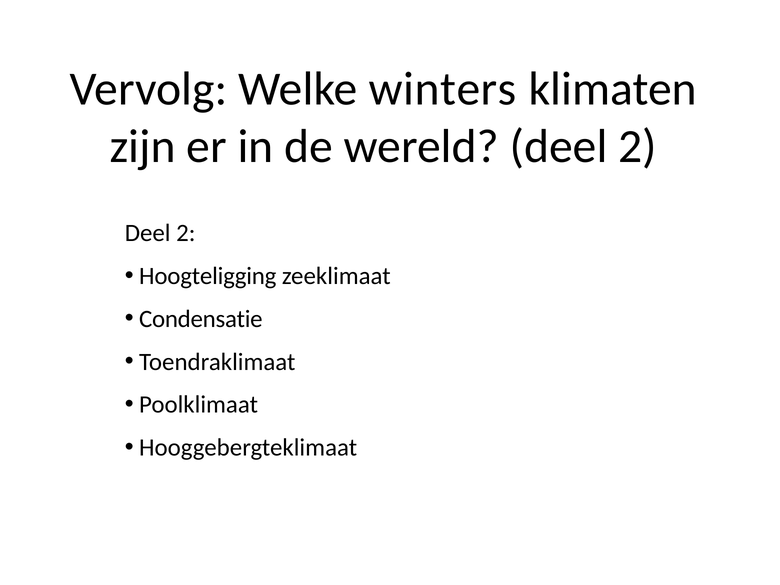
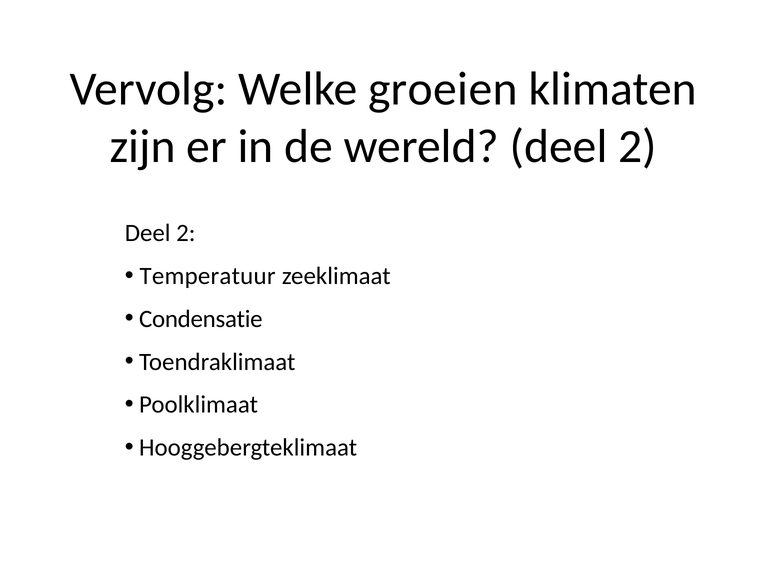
winters: winters -> groeien (443, 89)
Hoogteligging: Hoogteligging -> Temperatuur (208, 276)
